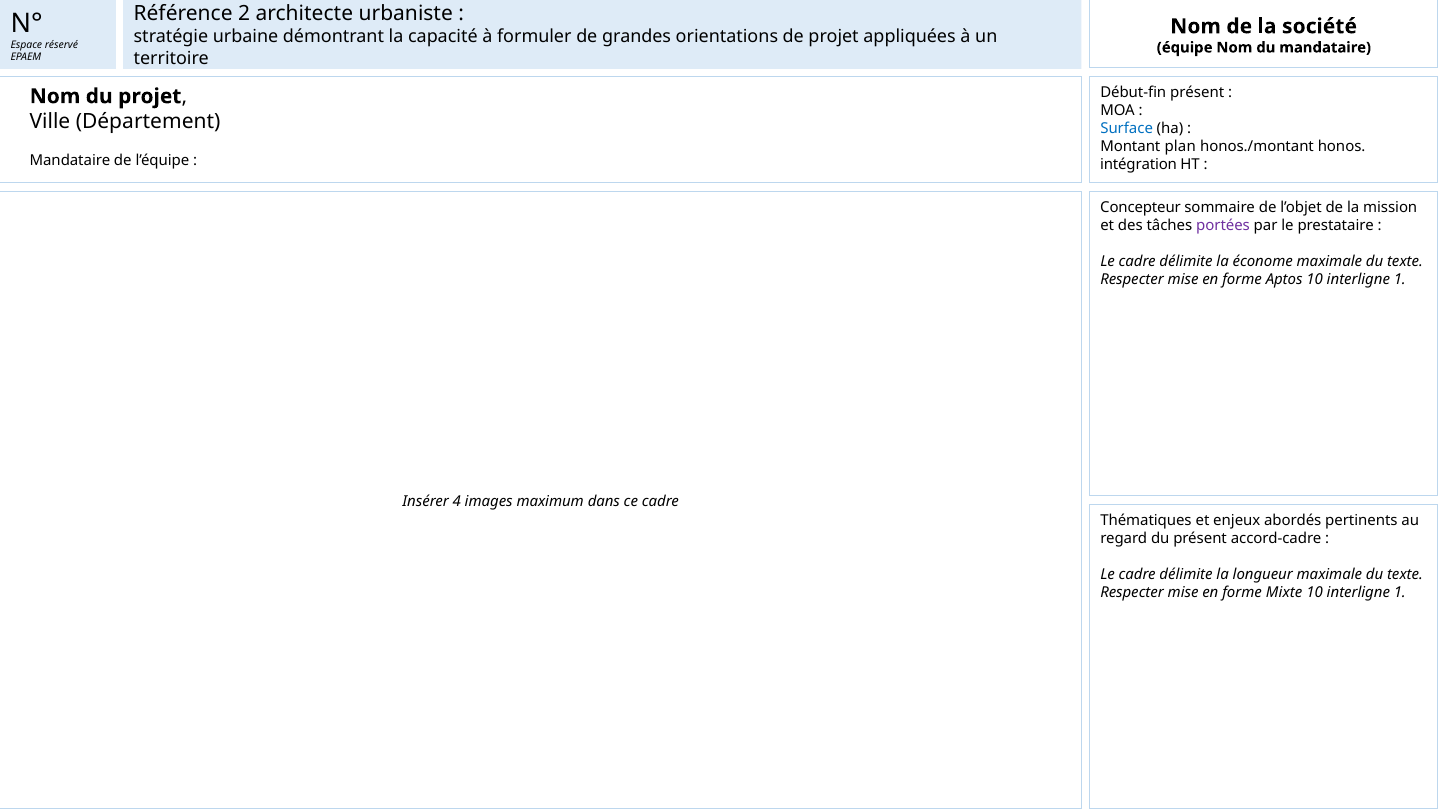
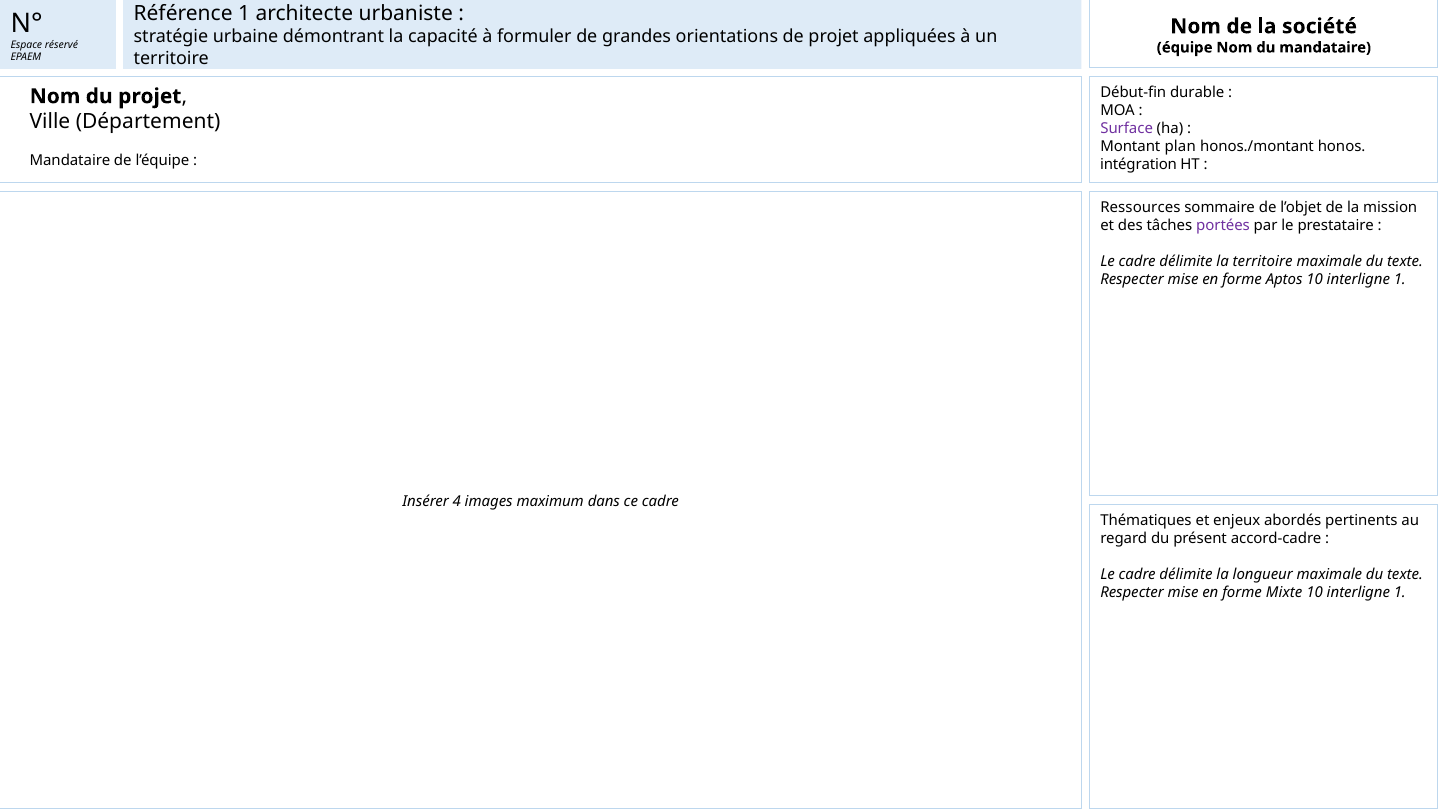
Référence 2: 2 -> 1 (244, 14)
Début-fin présent: présent -> durable (1197, 92)
Surface colour: blue -> purple (1127, 128)
Concepteur: Concepteur -> Ressources (1140, 207)
la économe: économe -> territoire (1263, 261)
